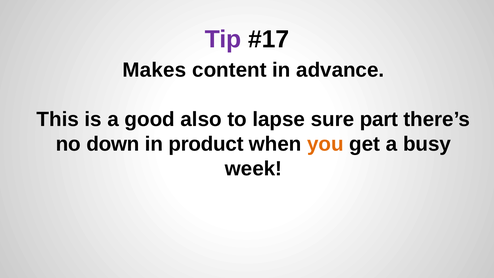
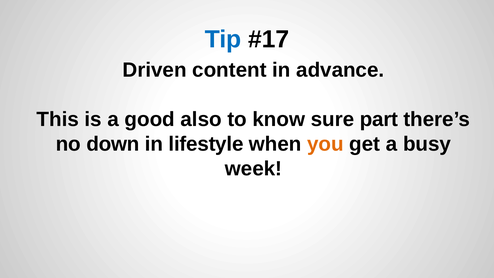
Tip colour: purple -> blue (223, 39)
Makes: Makes -> Driven (155, 70)
lapse: lapse -> know (279, 119)
product: product -> lifestyle (206, 144)
